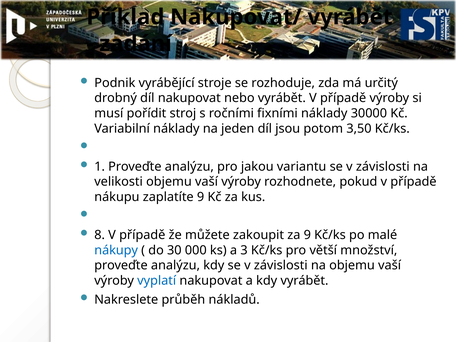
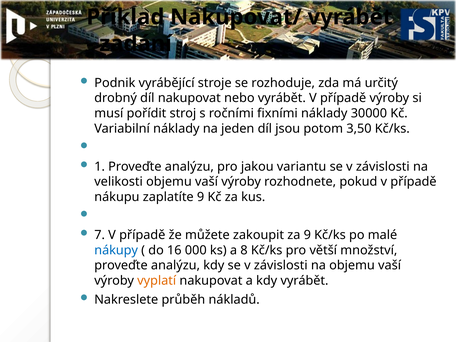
8: 8 -> 7 (100, 235)
30: 30 -> 16 (174, 250)
3: 3 -> 8 (244, 250)
vyplatí colour: blue -> orange (157, 281)
